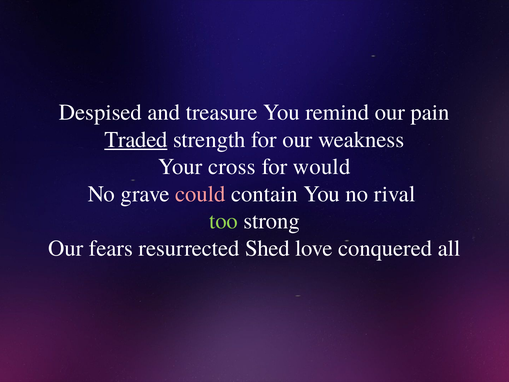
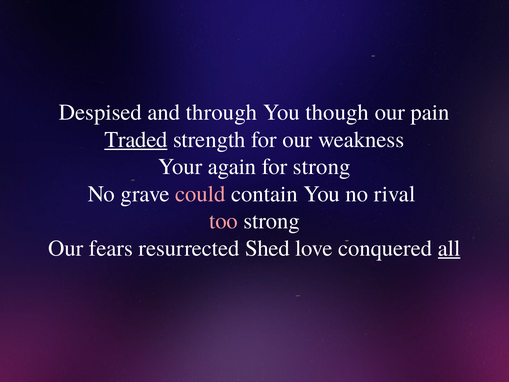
treasure: treasure -> through (222, 112)
remind: remind -> though (337, 112)
cross: cross -> again (232, 167)
for would: would -> strong (322, 167)
too colour: light green -> pink (224, 221)
all underline: none -> present (449, 248)
